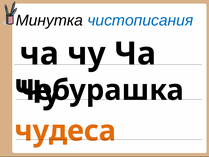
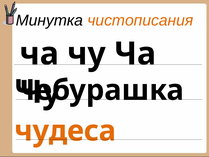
чистописания colour: blue -> orange (140, 20)
